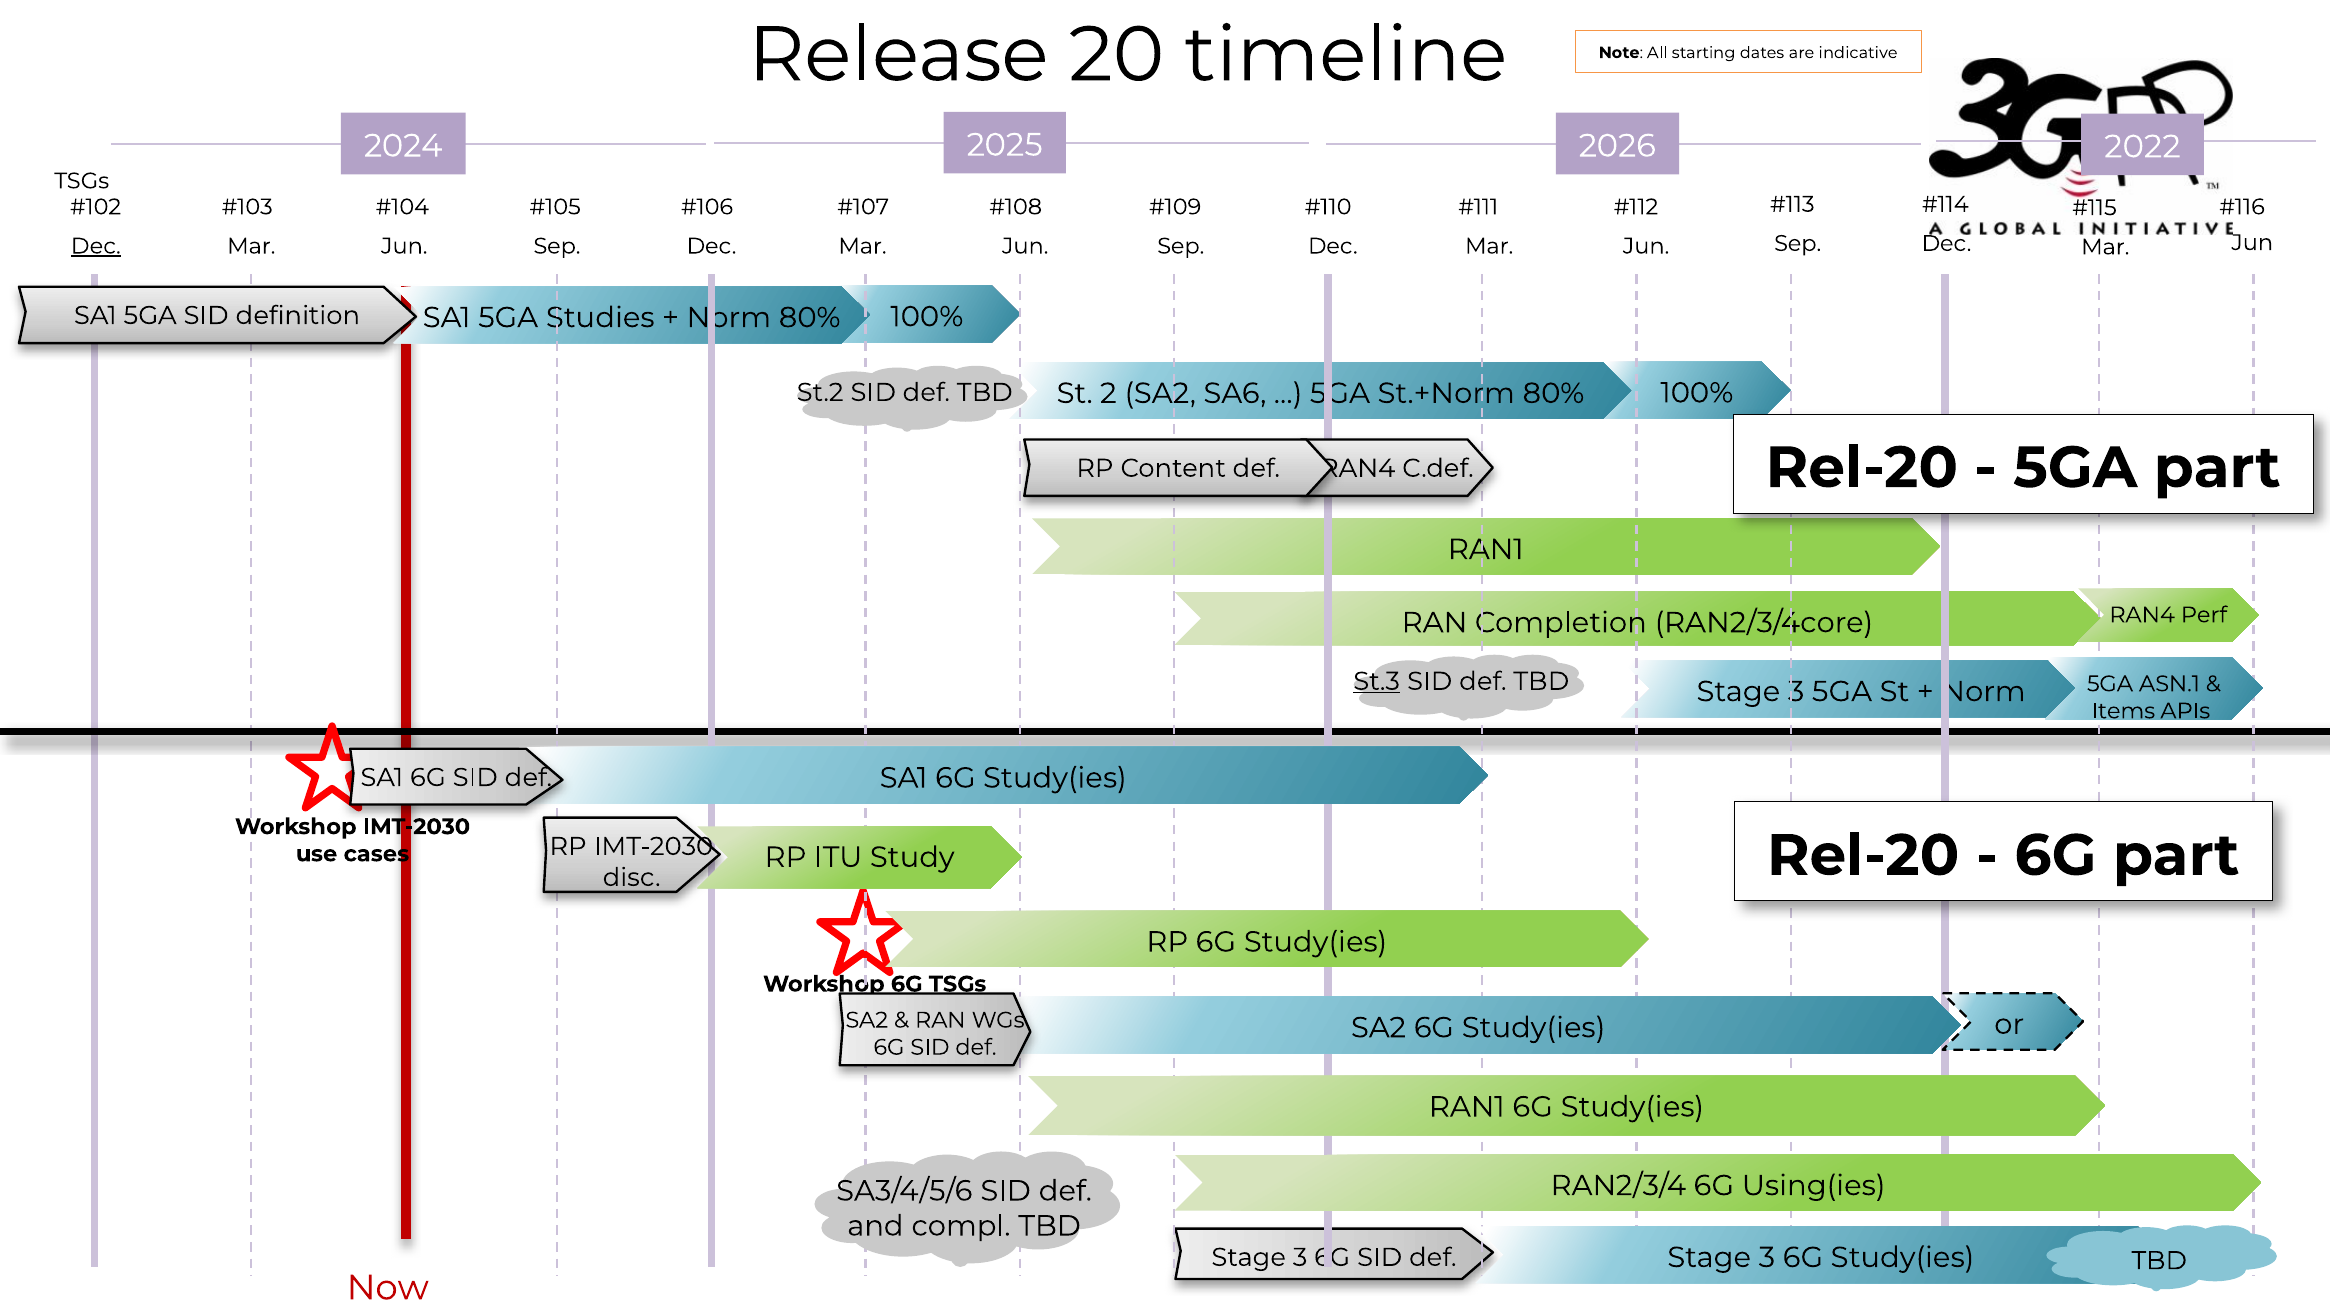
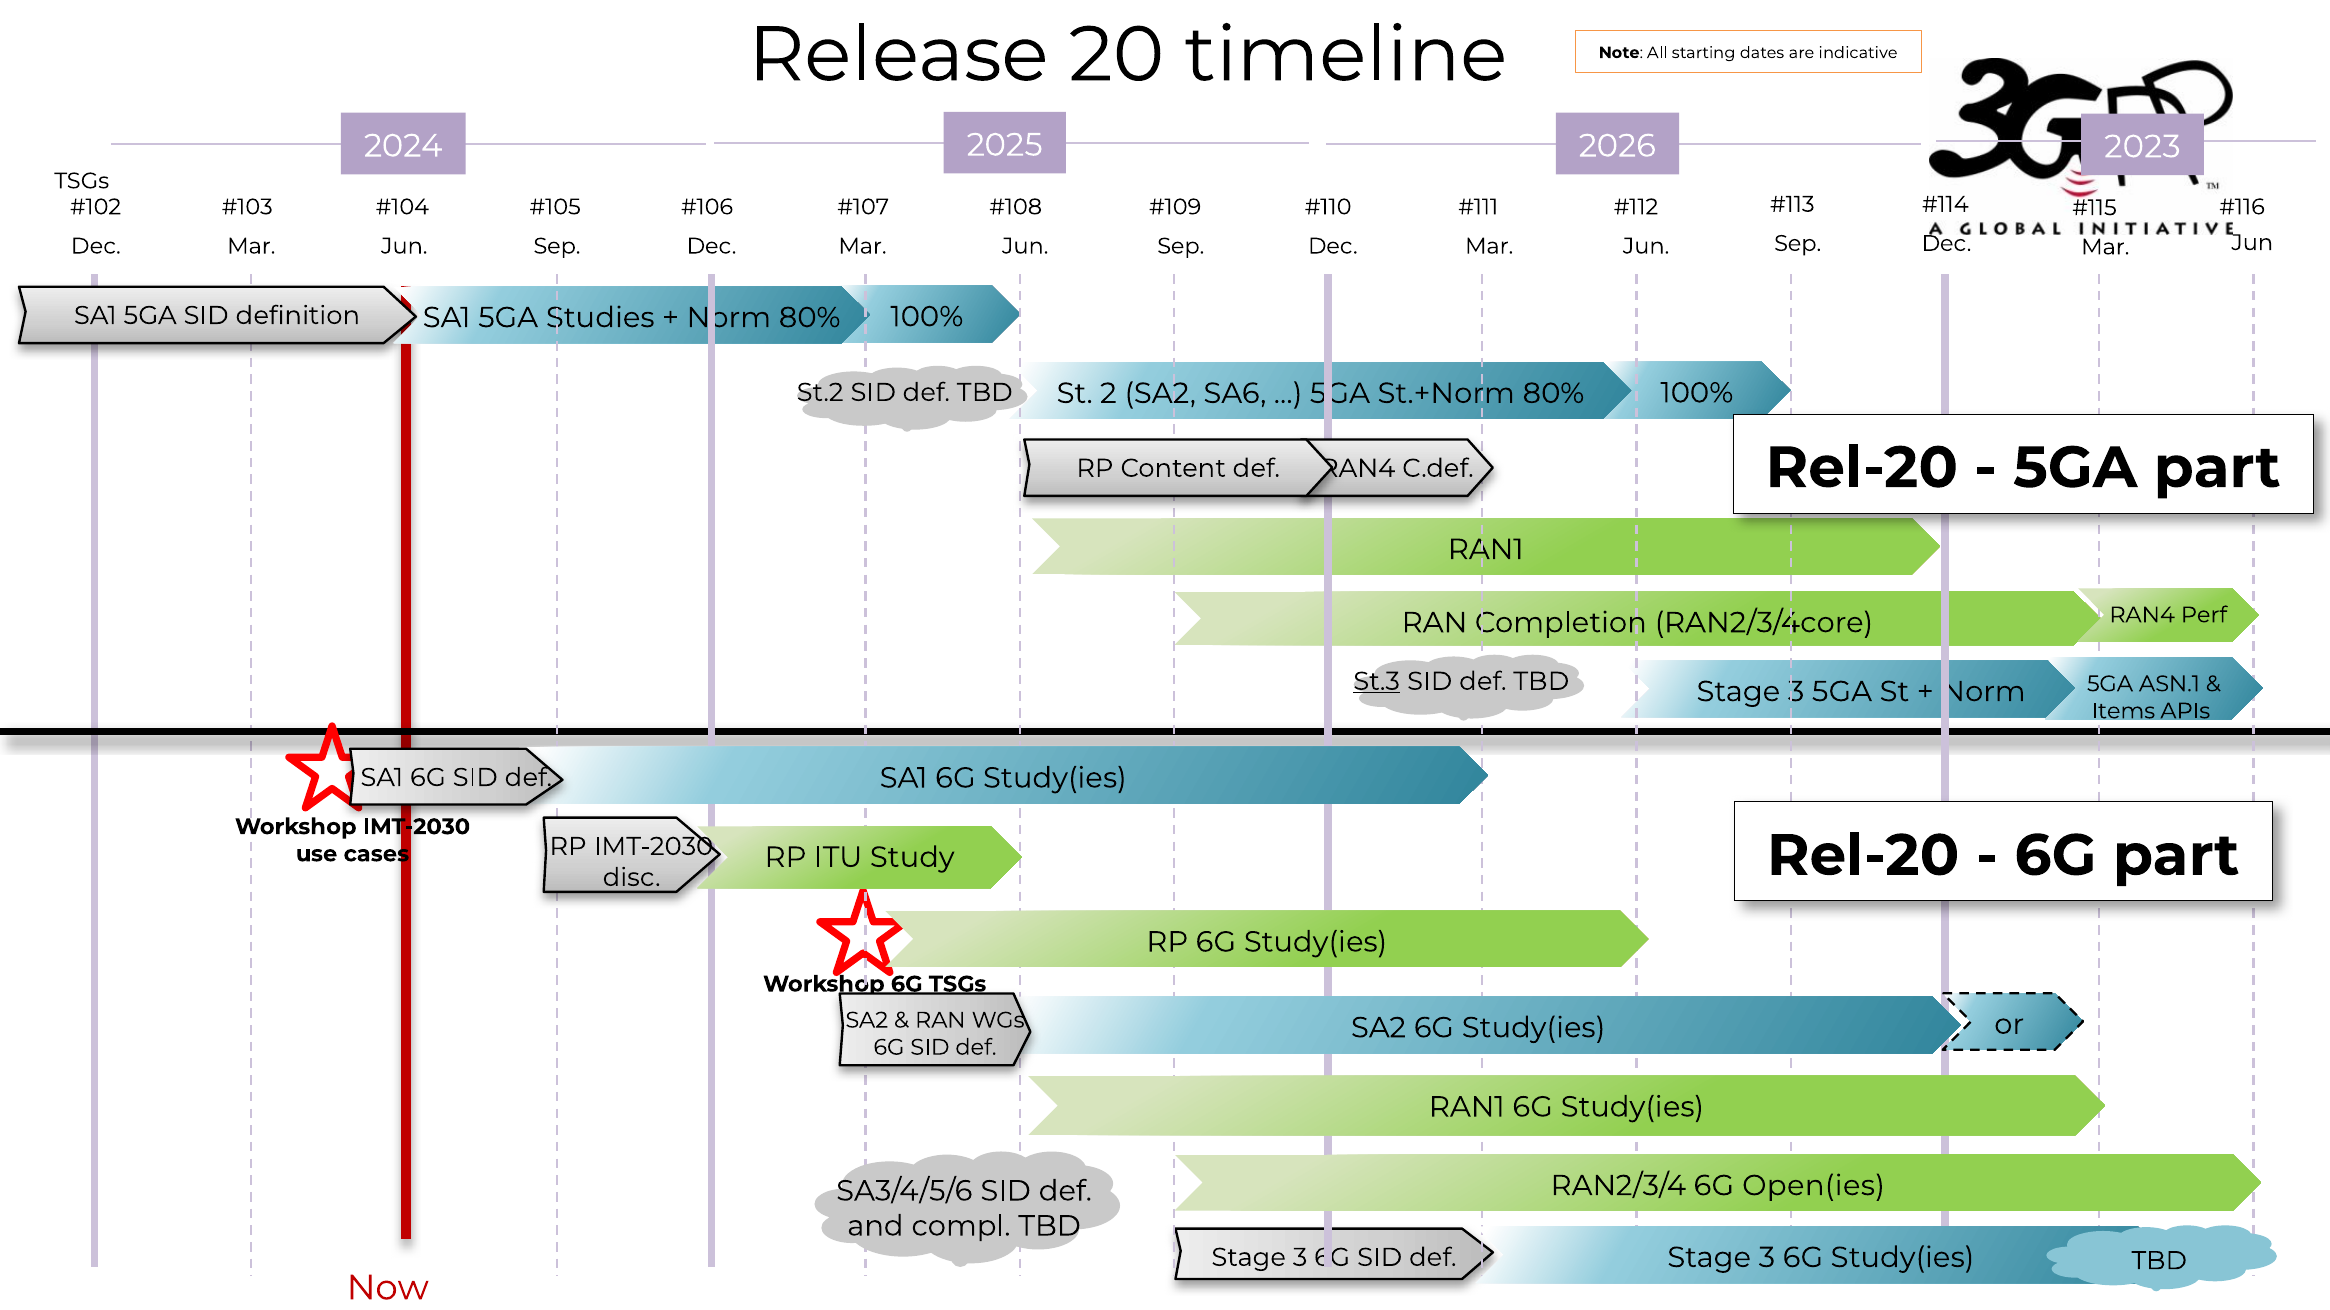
2022: 2022 -> 2023 (2142, 147)
Dec underline: present -> none (96, 246)
Using(ies: Using(ies -> Open(ies (1813, 1186)
